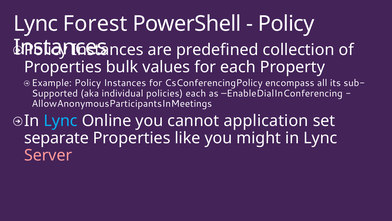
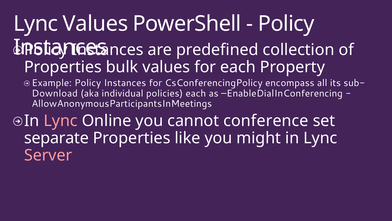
Lync Forest: Forest -> Values (95, 24)
Supported: Supported -> Download (55, 93)
Lync colour: light blue -> pink (61, 120)
application: application -> conference (266, 120)
